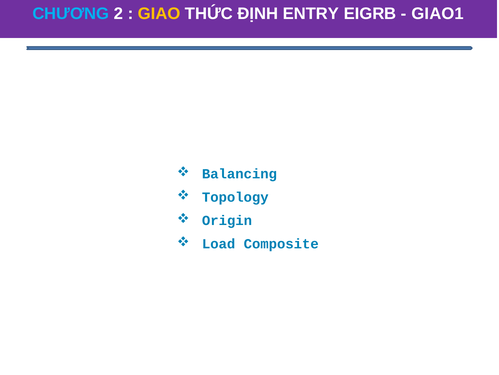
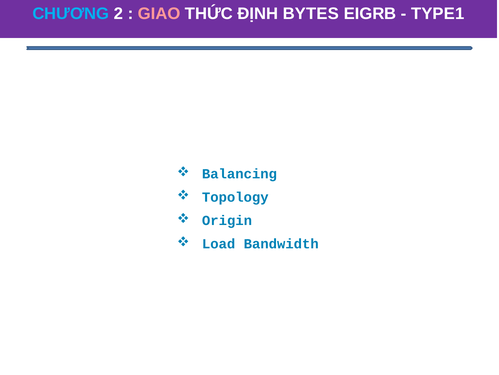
GIAO colour: yellow -> pink (159, 14)
ENTRY: ENTRY -> BYTES (311, 14)
GIAO1: GIAO1 -> TYPE1 (438, 14)
Composite: Composite -> Bandwidth (281, 243)
